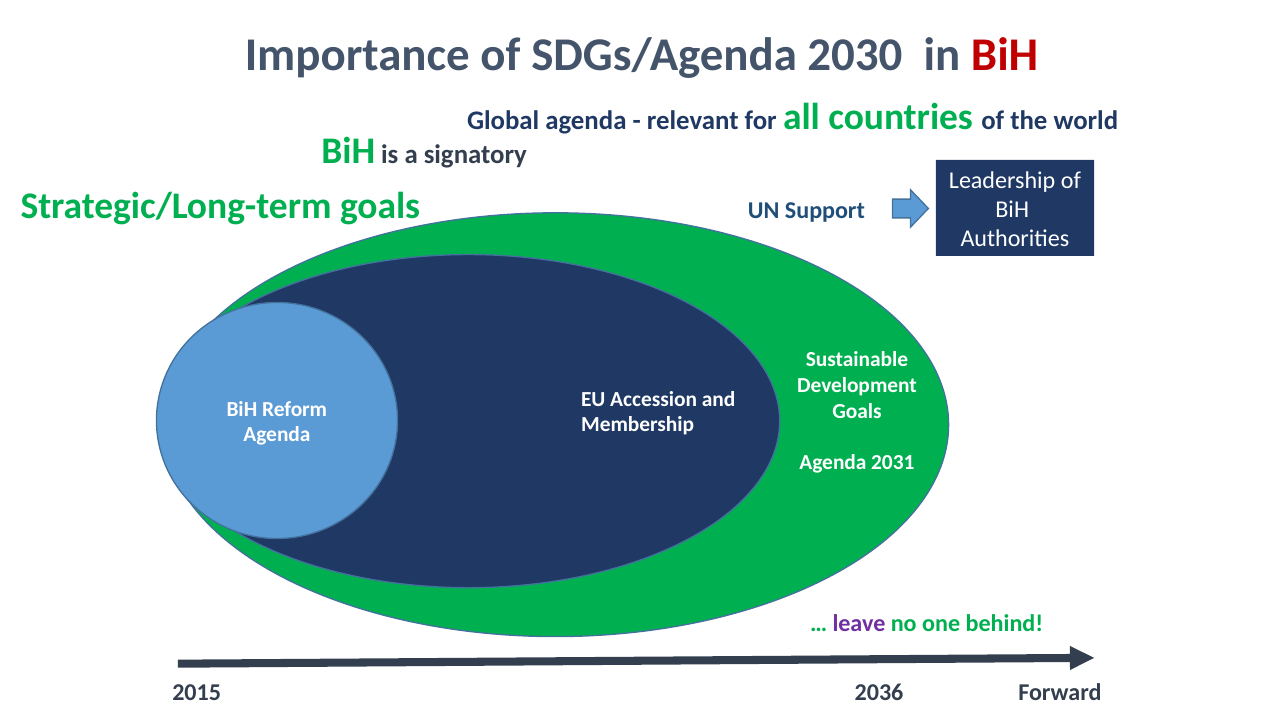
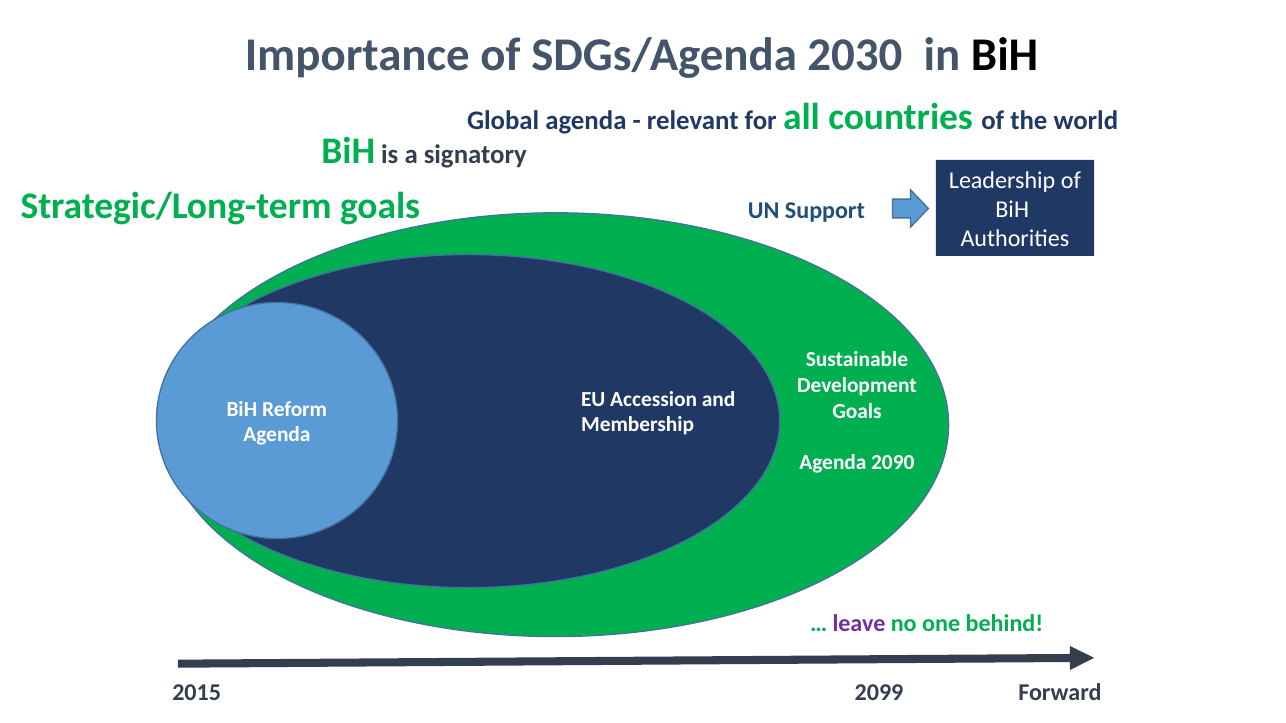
BiH colour: red -> black (1005, 55)
2031: 2031 -> 2090 (893, 463)
2036: 2036 -> 2099 (879, 693)
